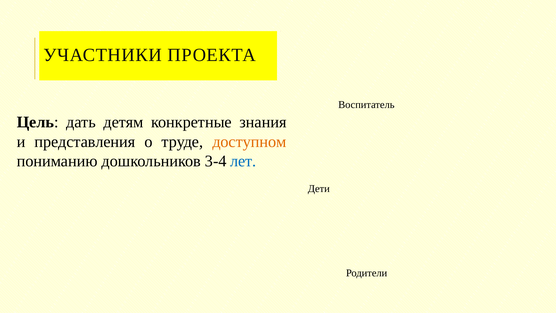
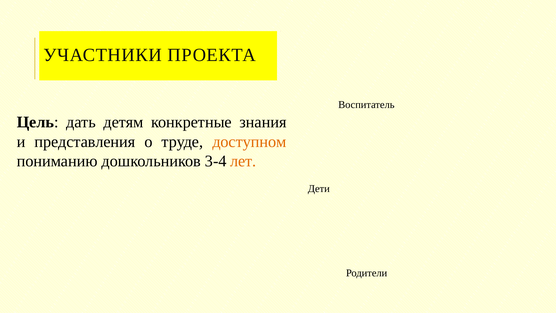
лет colour: blue -> orange (243, 161)
